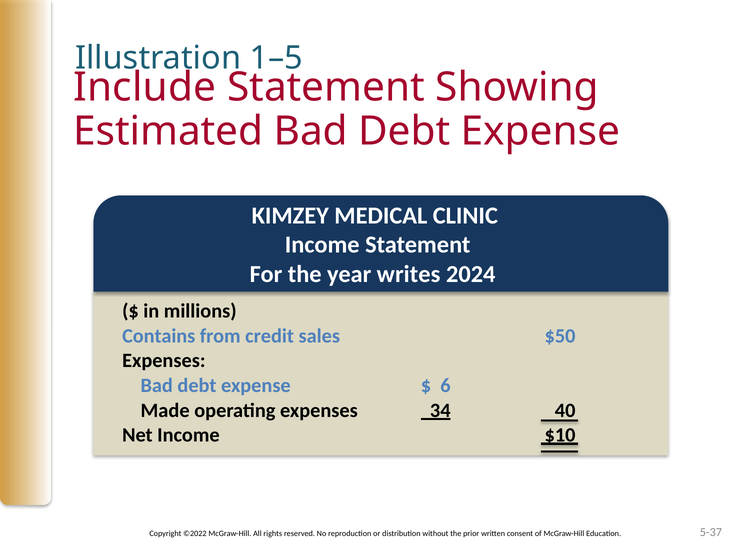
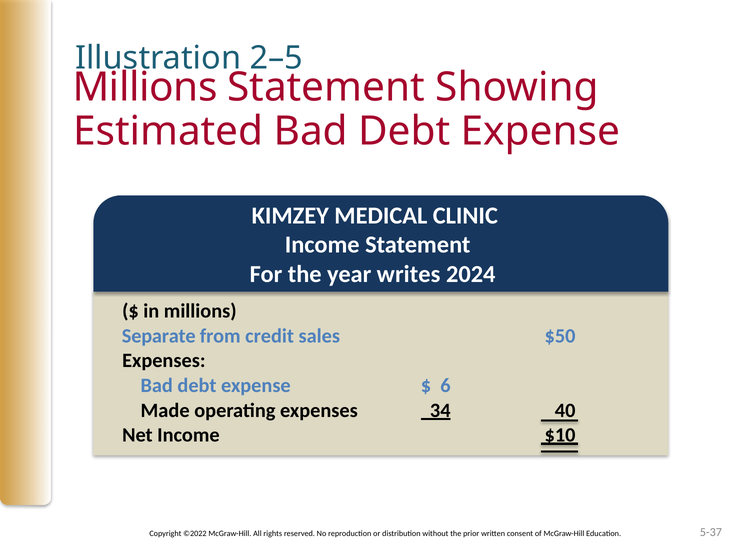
1–5: 1–5 -> 2–5 (276, 58)
Include: Include -> Millions (145, 87)
Contains: Contains -> Separate (159, 336)
